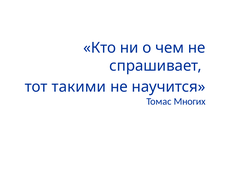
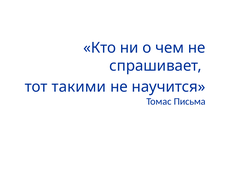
Многих: Многих -> Письма (190, 102)
